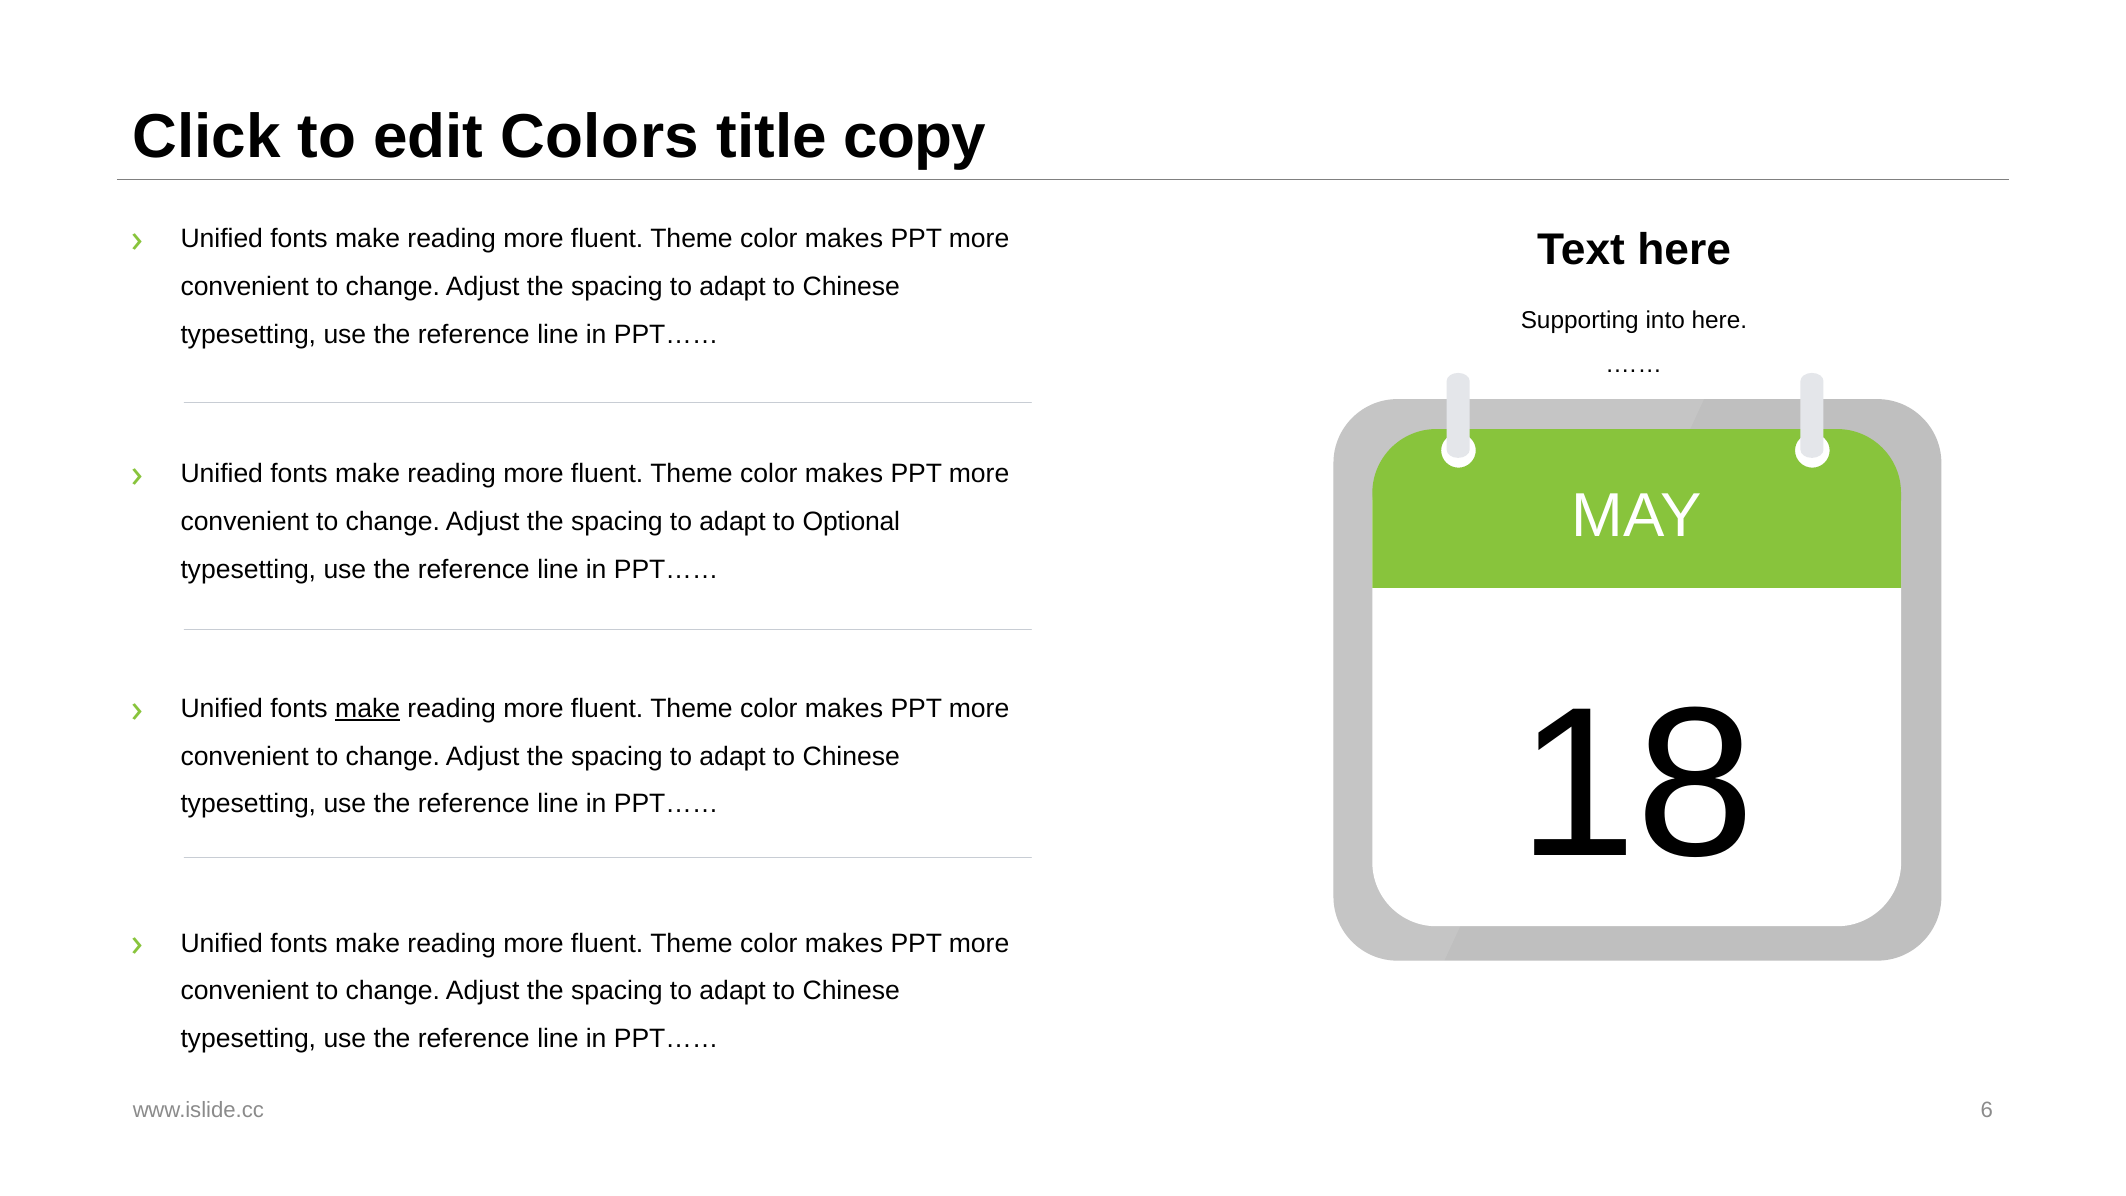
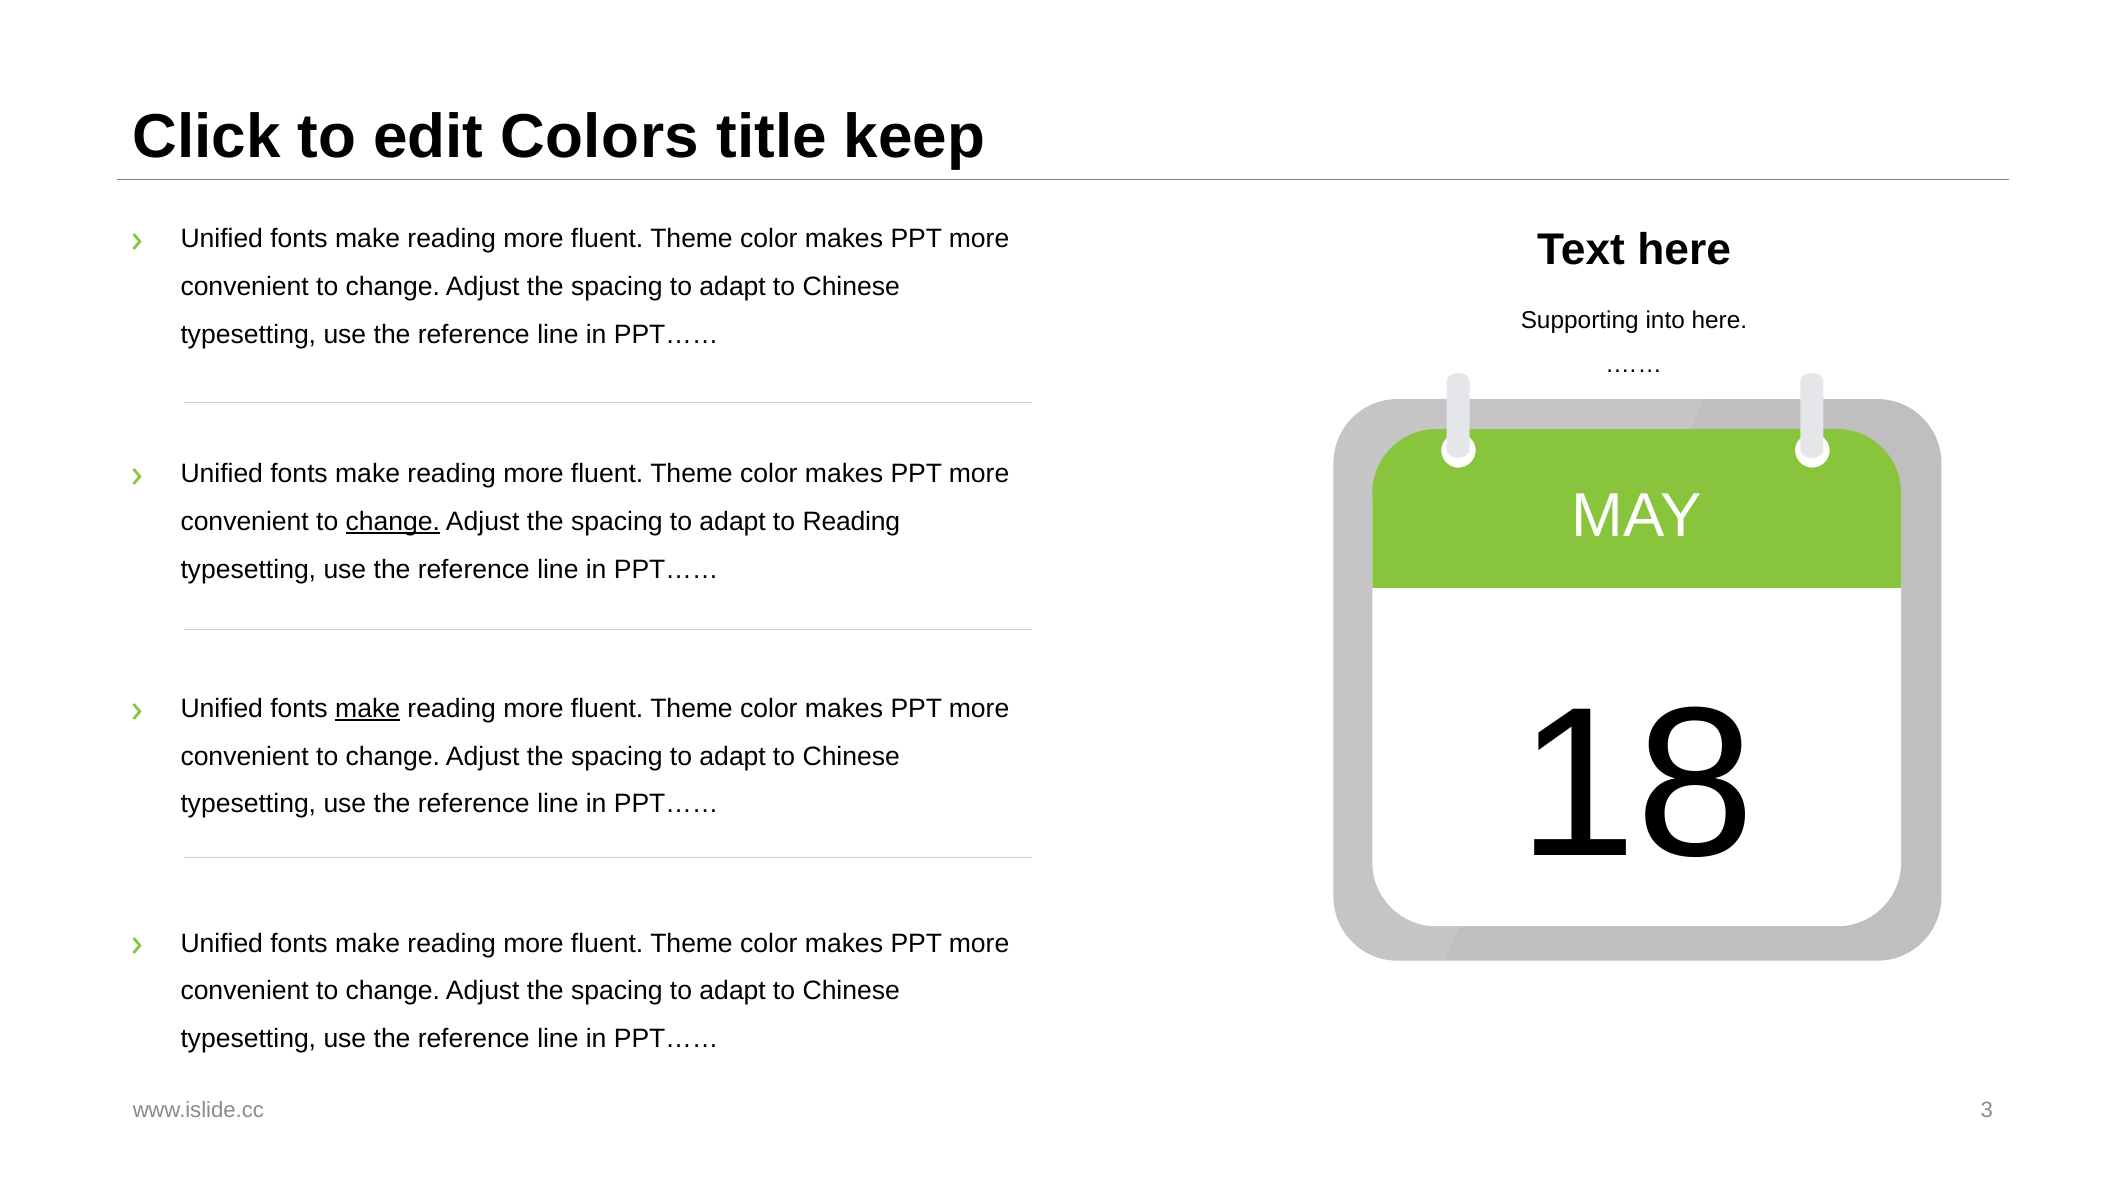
copy: copy -> keep (914, 137)
change underline: none -> present (393, 522)
to Optional: Optional -> Reading (851, 522)
6: 6 -> 3 (1987, 1110)
